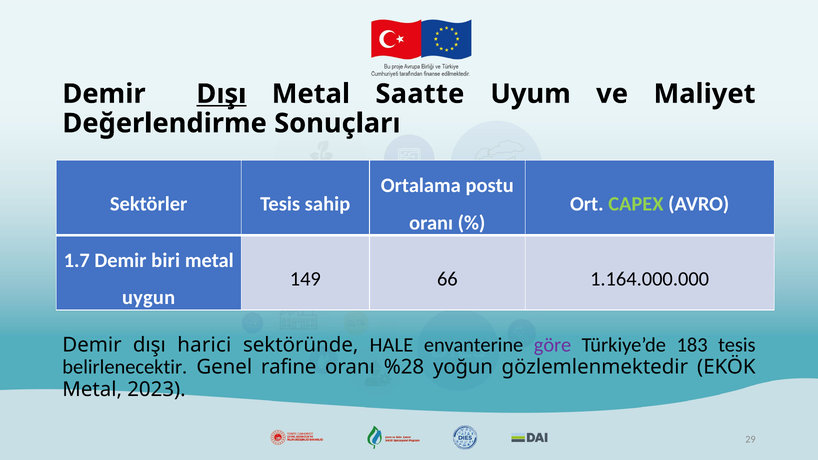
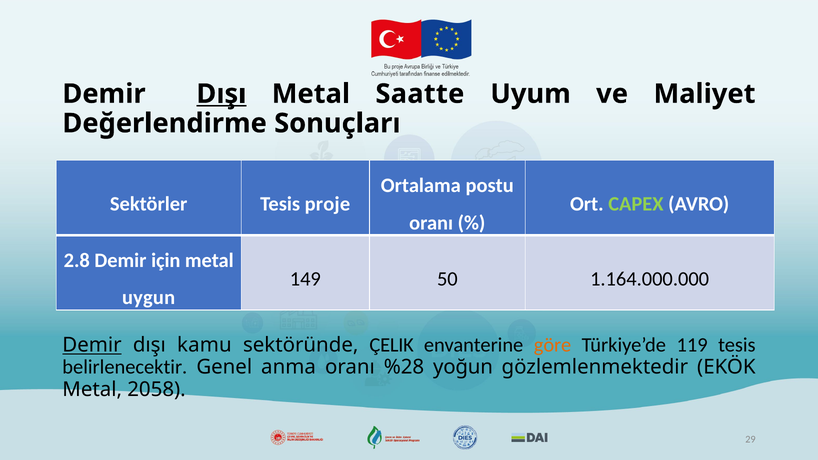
sahip: sahip -> proje (327, 204)
1.7: 1.7 -> 2.8 (77, 260)
biri: biri -> için (166, 260)
66: 66 -> 50 (447, 279)
Demir underline: none -> present (92, 345)
harici: harici -> kamu (204, 345)
HALE: HALE -> ÇELIK (392, 345)
göre colour: purple -> orange (553, 345)
183: 183 -> 119 (692, 345)
rafine: rafine -> anma (289, 367)
2023: 2023 -> 2058 (157, 389)
